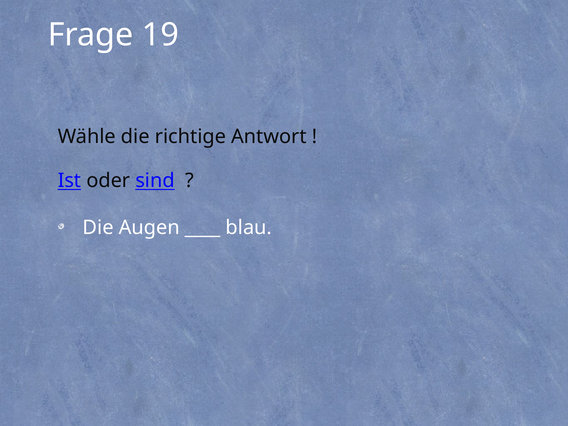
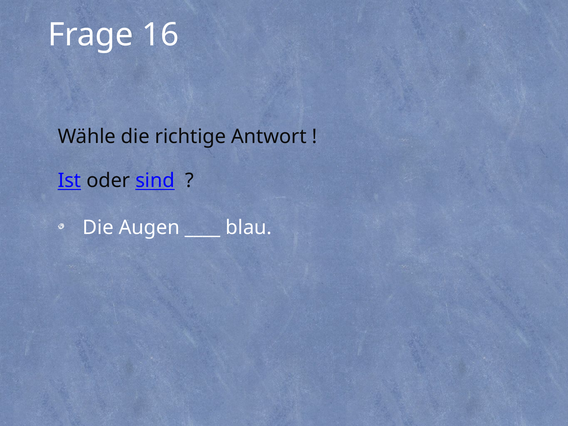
19: 19 -> 16 (160, 35)
